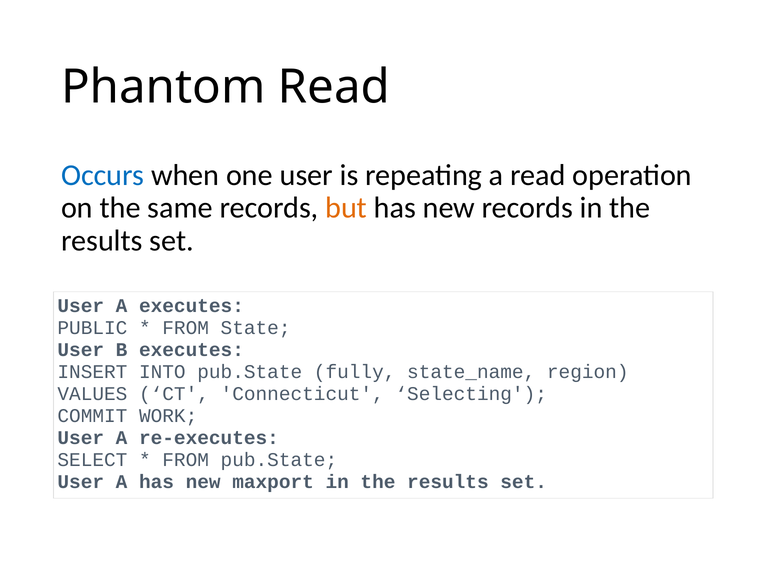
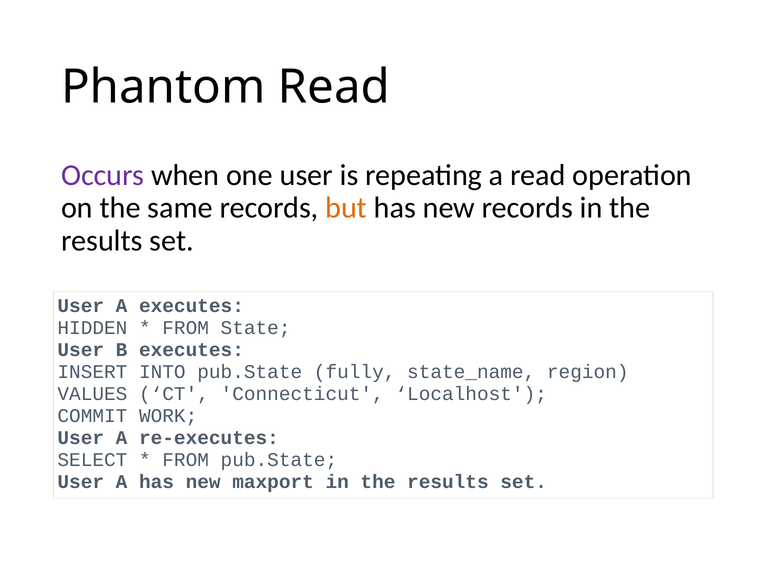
Occurs colour: blue -> purple (103, 175)
PUBLIC: PUBLIC -> HIDDEN (92, 328)
Selecting: Selecting -> Localhost (471, 394)
